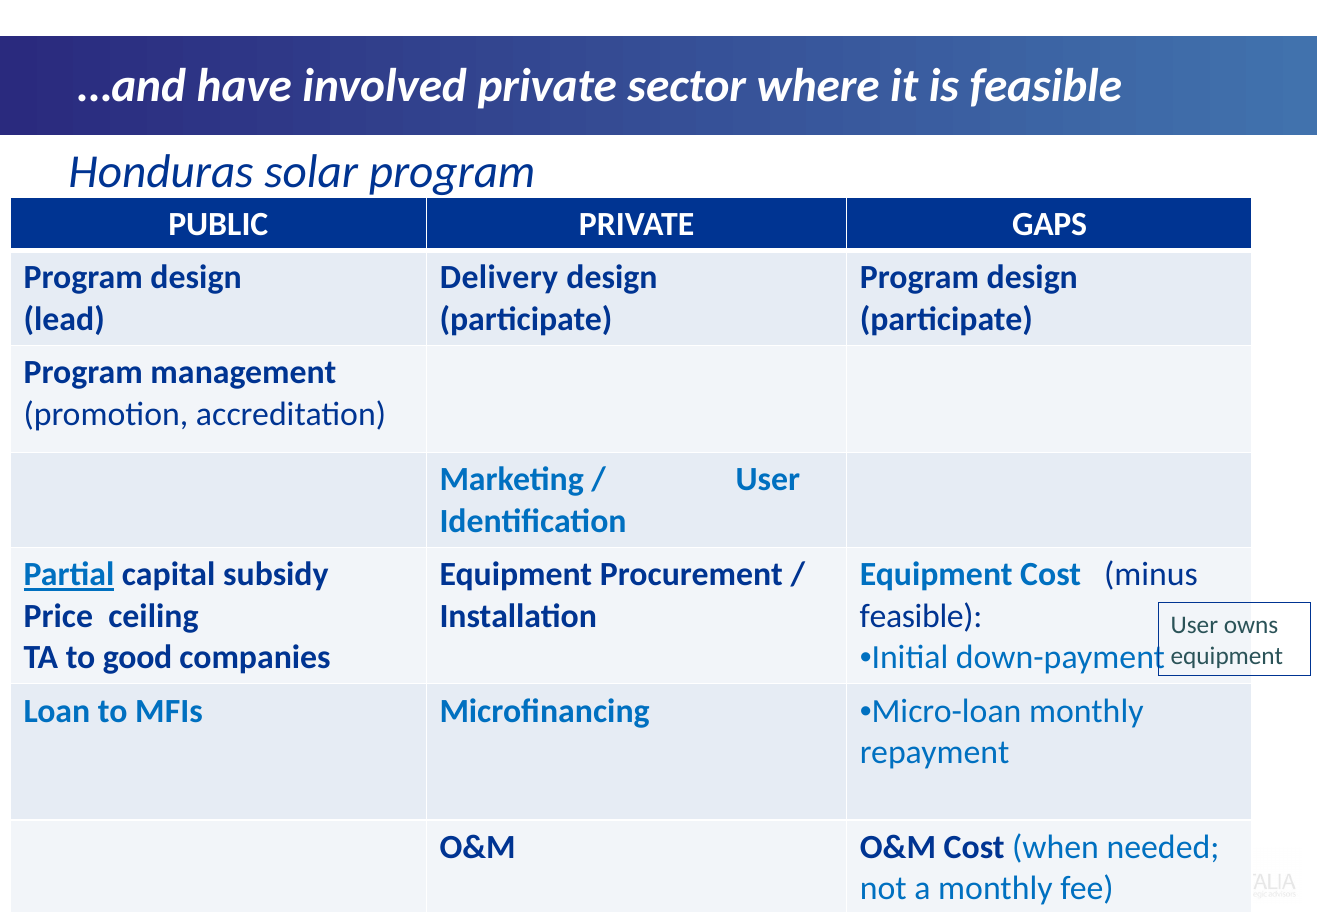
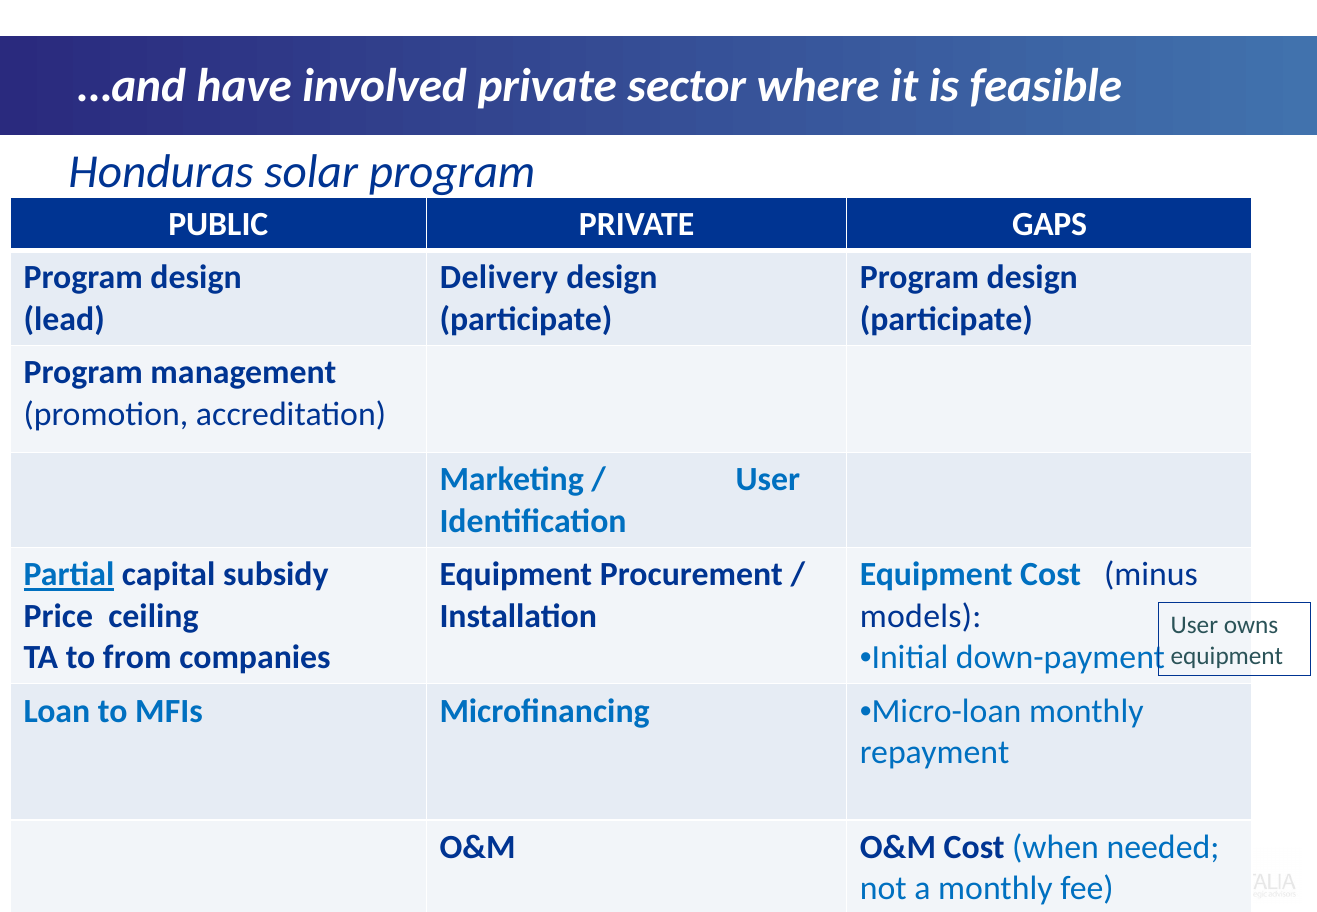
feasible: feasible -> models (921, 616)
good: good -> from (137, 657)
